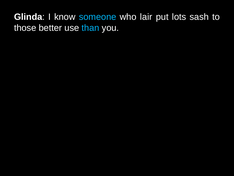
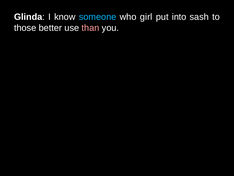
lair: lair -> girl (146, 17)
lots: lots -> into (179, 17)
than colour: light blue -> pink (90, 28)
